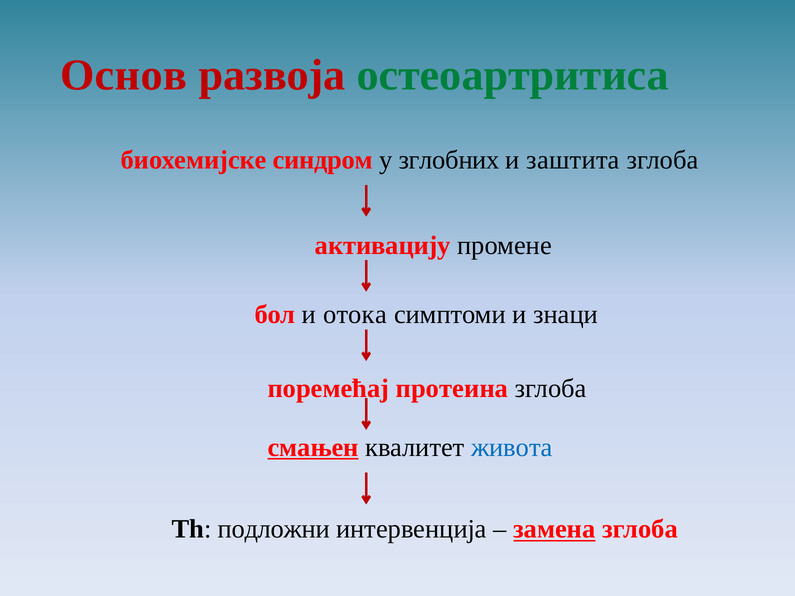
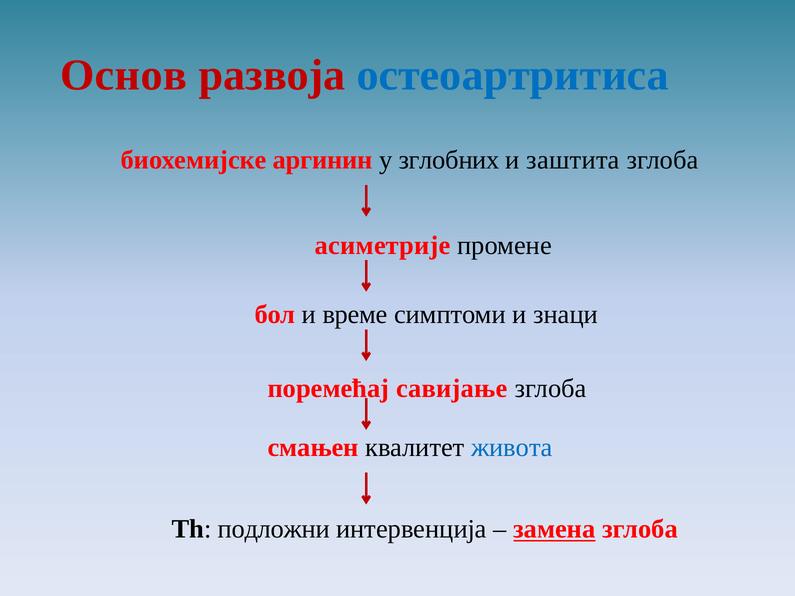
остеоартритиса colour: green -> blue (513, 75)
синдром: синдром -> аргинин (323, 160)
активацију: активацију -> асиметрије (383, 246)
отока: отока -> време (355, 315)
протеина: протеина -> савијање (452, 389)
смањен underline: present -> none (313, 448)
